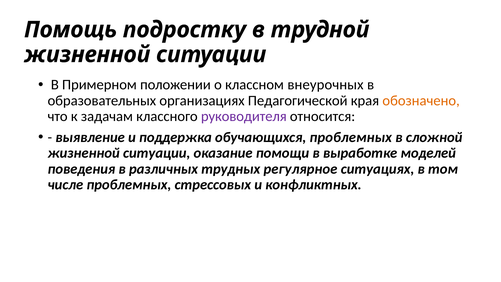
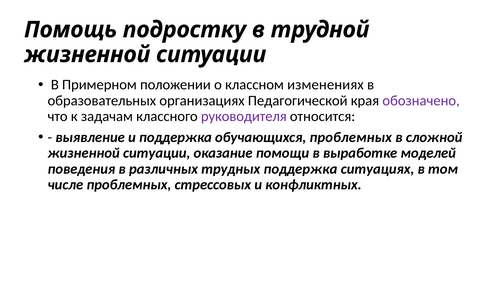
внеурочных: внеурочных -> изменениях (325, 85)
обозначено colour: orange -> purple (421, 100)
трудных регулярное: регулярное -> поддержка (300, 169)
